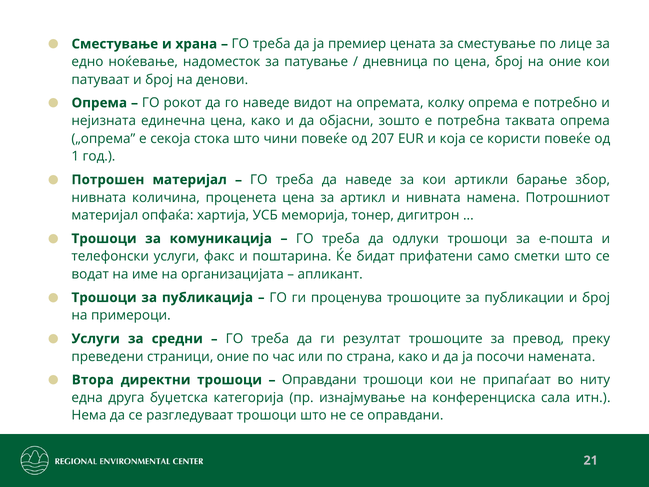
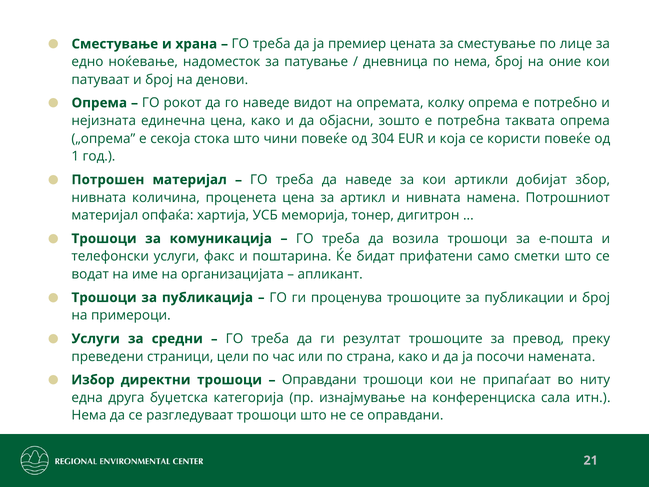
по цена: цена -> нема (472, 62)
207: 207 -> 304 (383, 139)
барање: барање -> добијат (542, 180)
одлуки: одлуки -> возила (416, 239)
страници оние: оние -> цели (233, 356)
Втора: Втора -> Избор (93, 380)
